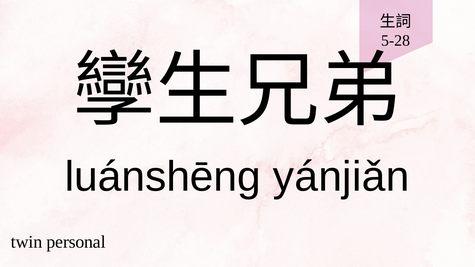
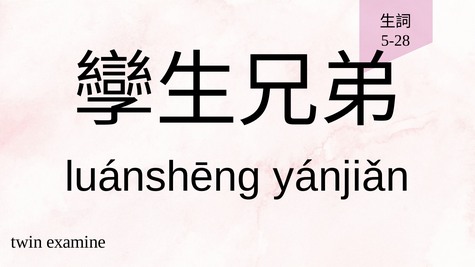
personal: personal -> examine (76, 242)
